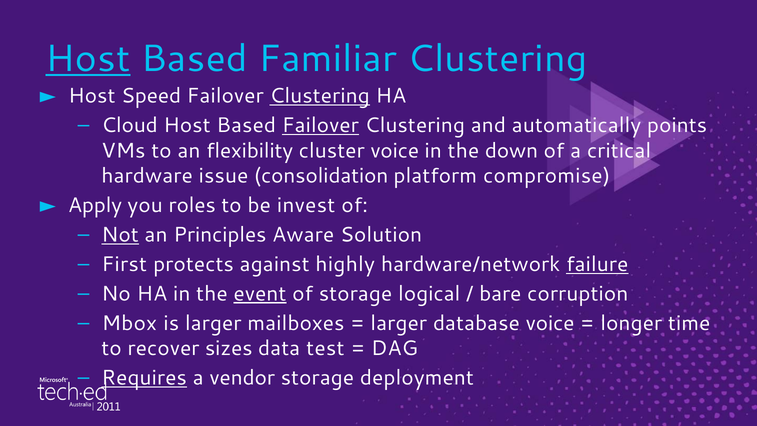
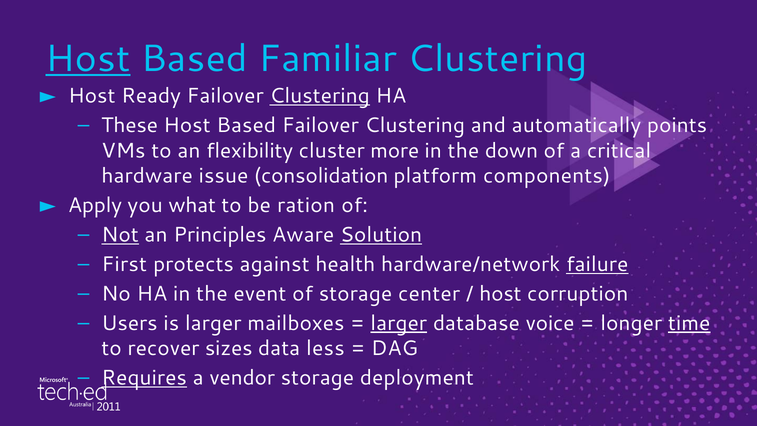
Speed: Speed -> Ready (151, 96)
Cloud: Cloud -> These (130, 125)
Failover underline: present -> none (320, 125)
cluster voice: voice -> more (395, 151)
compromise: compromise -> components (547, 176)
roles: roles -> what (192, 205)
invest: invest -> ration (306, 205)
Solution underline: none -> present (381, 235)
highly: highly -> health (345, 264)
event underline: present -> none (260, 294)
logical: logical -> center (429, 294)
bare: bare -> host (500, 294)
Mbox: Mbox -> Users (129, 323)
larger underline: none -> present (399, 323)
time underline: none -> present (689, 323)
test: test -> less (325, 348)
